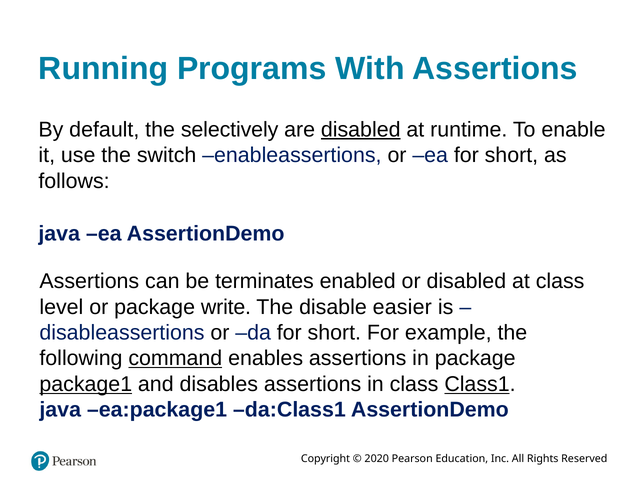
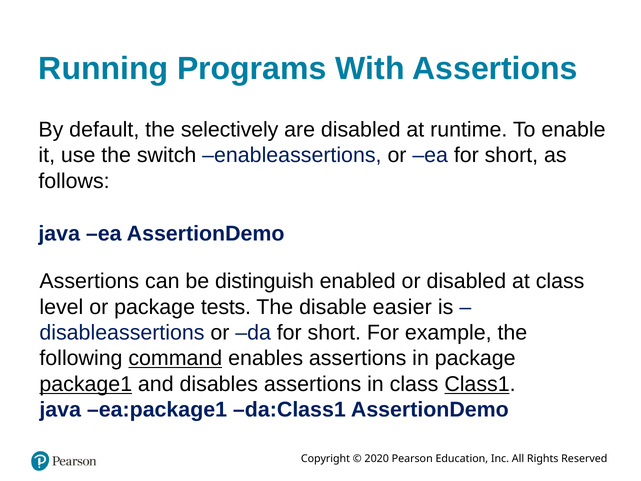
disabled underline: present -> none (361, 130)
terminates: terminates -> distinguish (265, 281)
write: write -> tests (226, 307)
